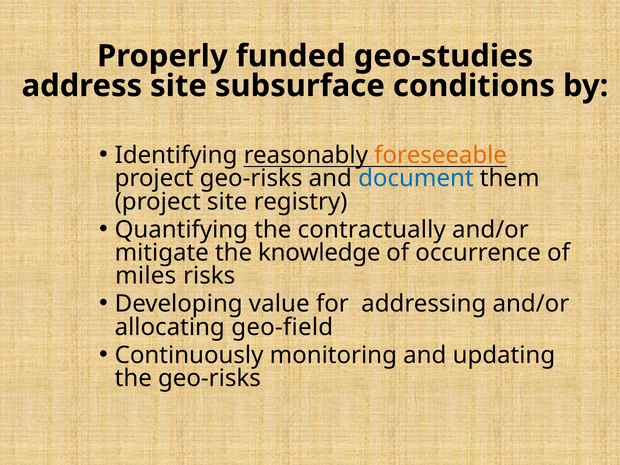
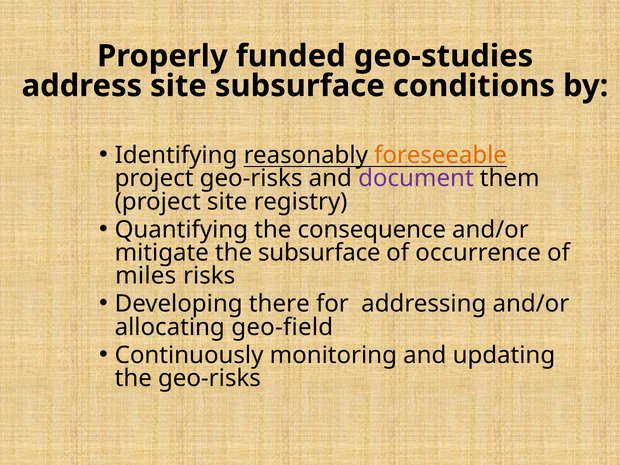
document colour: blue -> purple (416, 179)
contractually: contractually -> consequence (372, 230)
the knowledge: knowledge -> subsurface (319, 253)
value: value -> there (279, 304)
